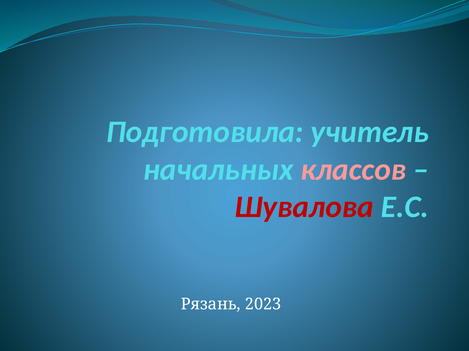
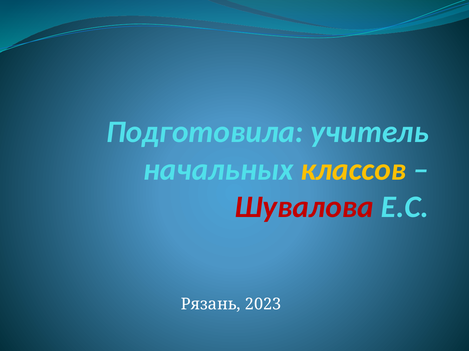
классов colour: pink -> yellow (353, 170)
